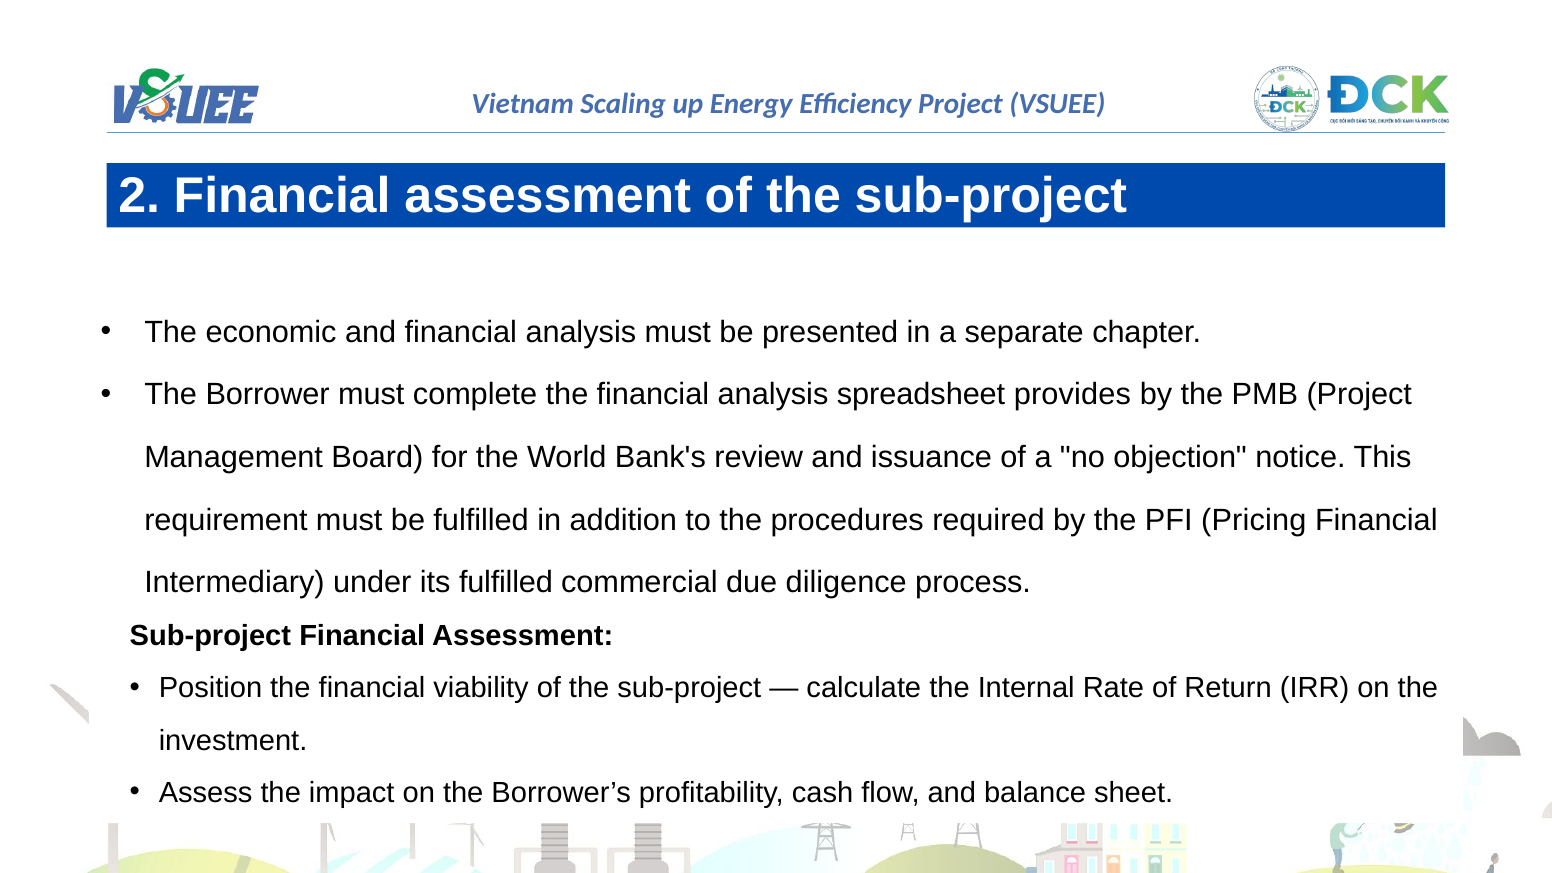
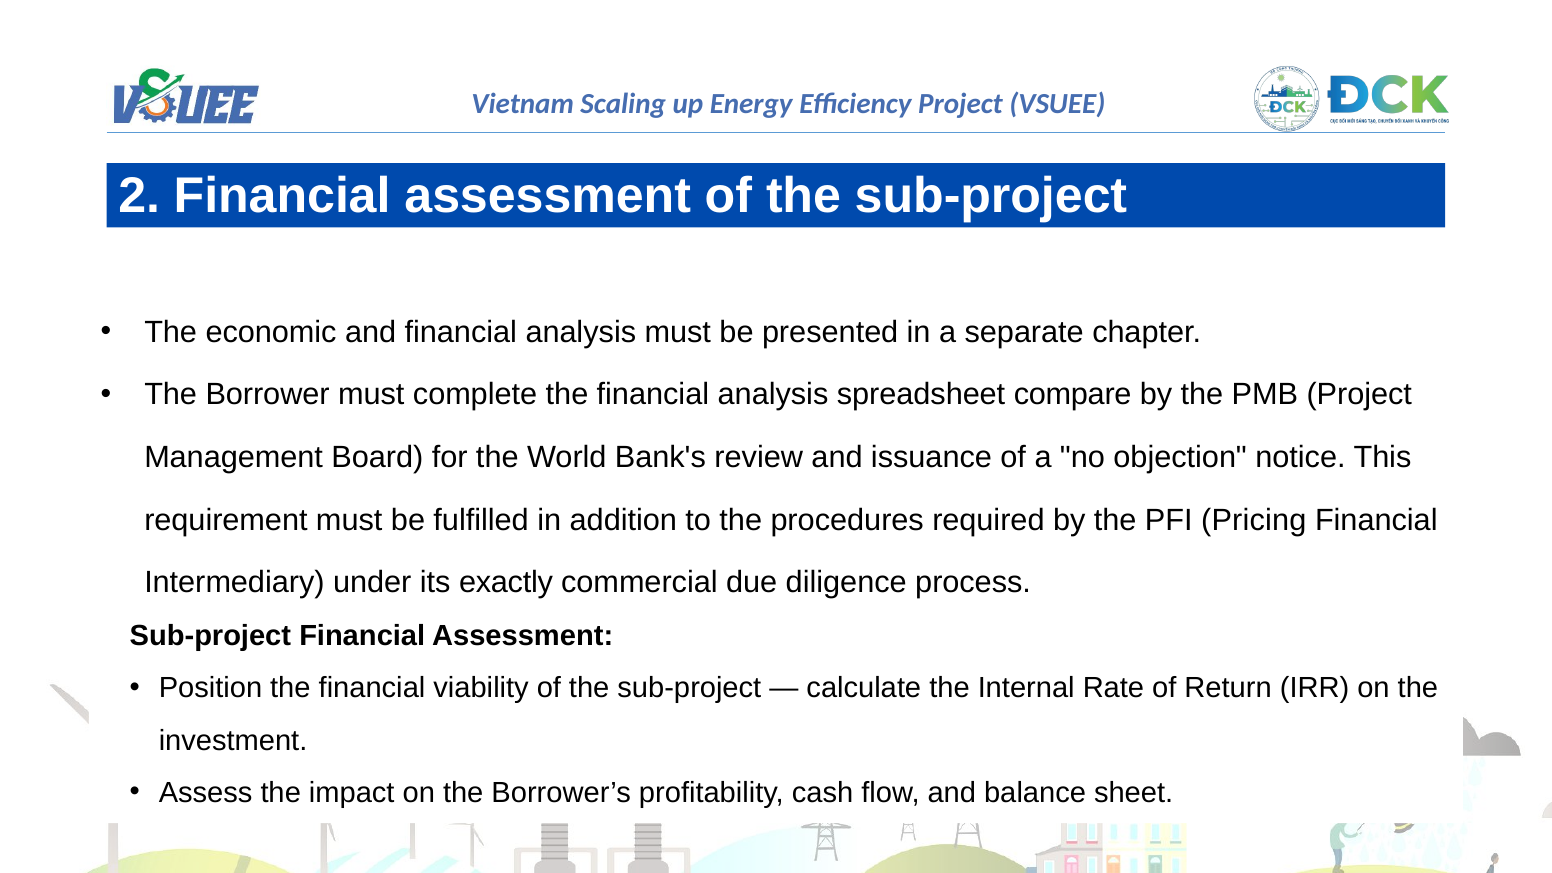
provides: provides -> compare (1073, 395)
its fulfilled: fulfilled -> exactly (506, 582)
